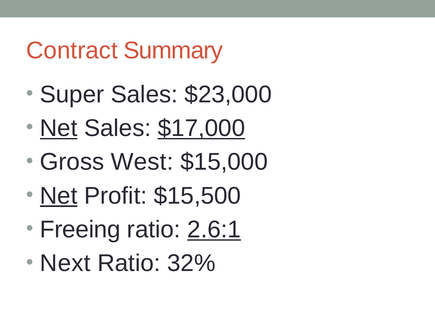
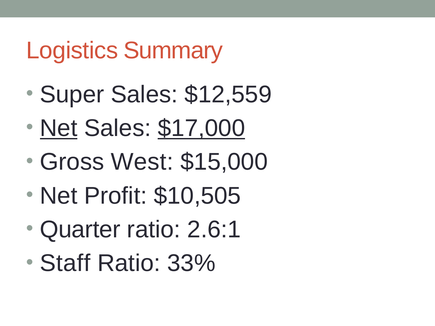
Contract: Contract -> Logistics (72, 51)
$23,000: $23,000 -> $12,559 (228, 94)
Net underline: present -> none (59, 196)
$15,500: $15,500 -> $10,505 (197, 196)
Freeing: Freeing -> Quarter (80, 230)
2.6:1 underline: present -> none (214, 230)
Next: Next -> Staff (65, 264)
32%: 32% -> 33% (191, 264)
